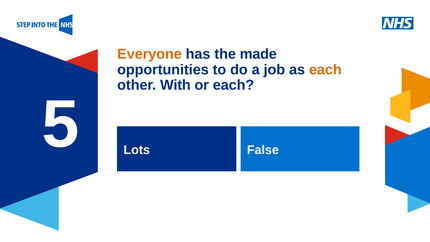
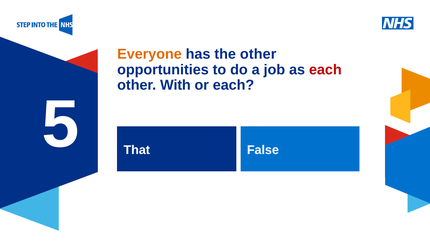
the made: made -> other (258, 54)
each colour: orange -> red (325, 70)
Lots: Lots -> That (137, 150)
